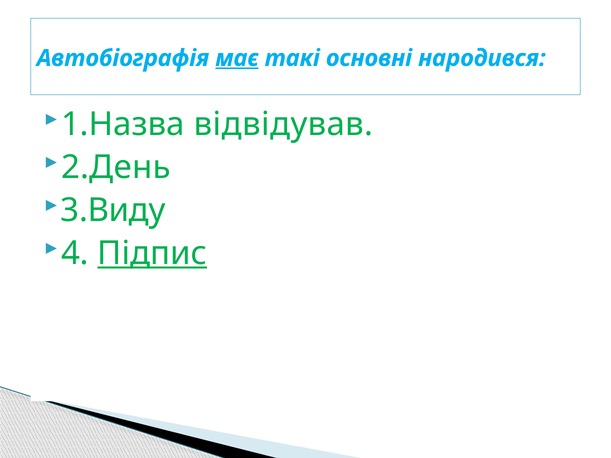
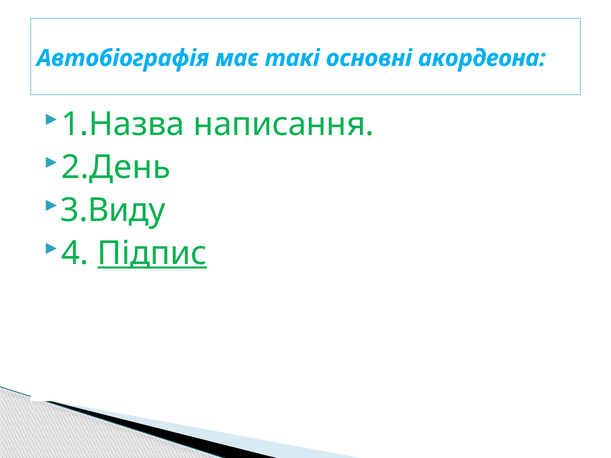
має underline: present -> none (237, 58)
народився: народився -> акордеона (482, 58)
відвідував: відвідував -> написання (284, 124)
